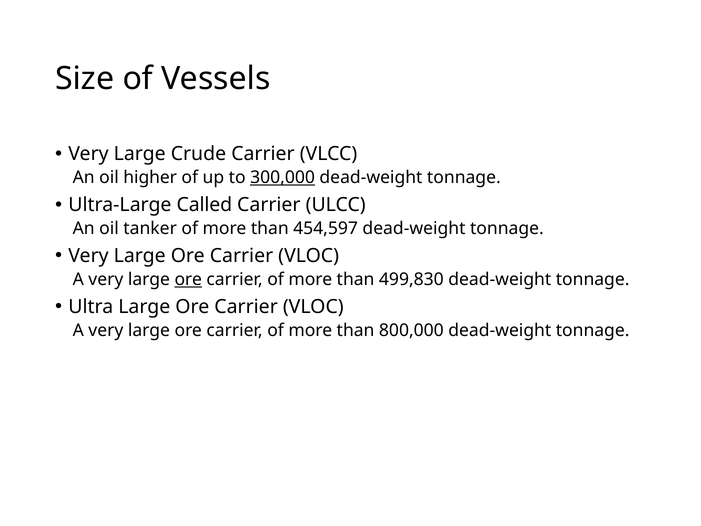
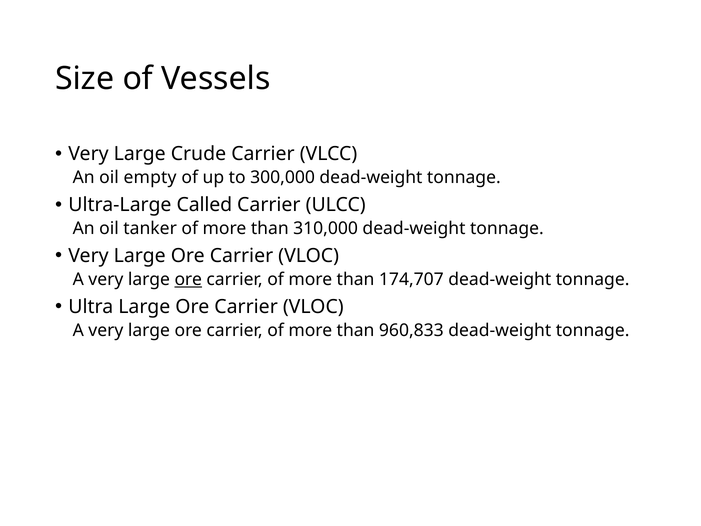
higher: higher -> empty (150, 177)
300,000 underline: present -> none (283, 177)
454,597: 454,597 -> 310,000 (326, 228)
499,830: 499,830 -> 174,707 (411, 279)
800,000: 800,000 -> 960,833 (411, 330)
